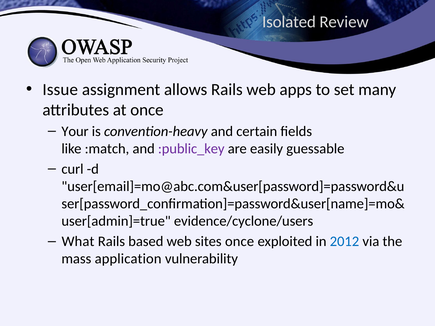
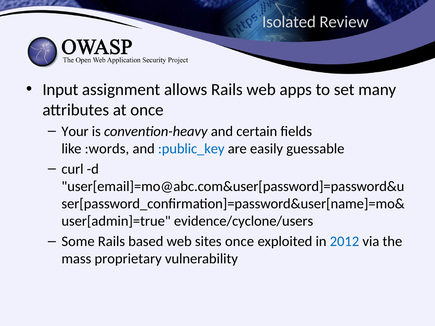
Issue: Issue -> Input (60, 90)
:match: :match -> :words (107, 149)
:public_key colour: purple -> blue (191, 149)
What: What -> Some (78, 242)
application: application -> proprietary (128, 259)
